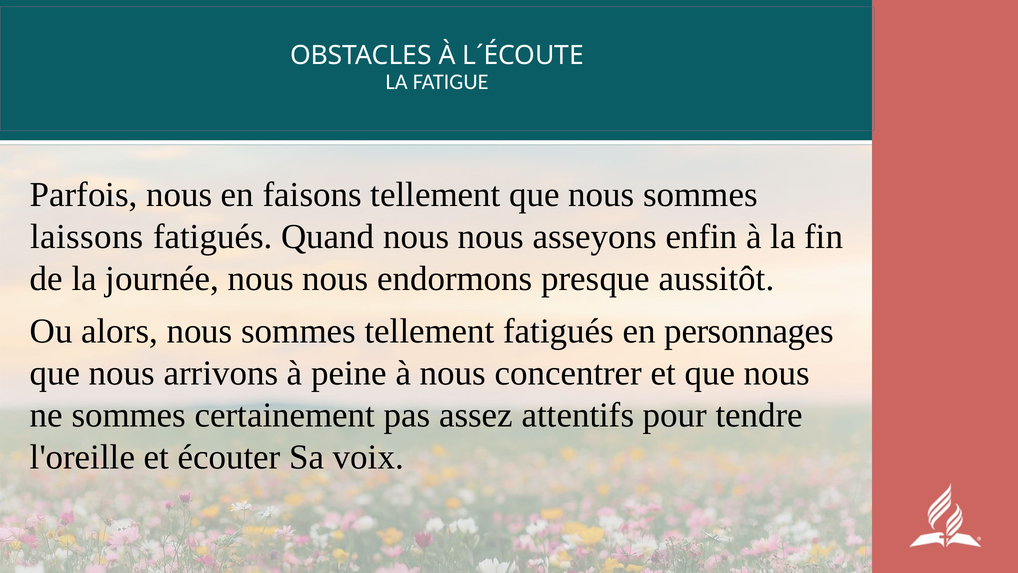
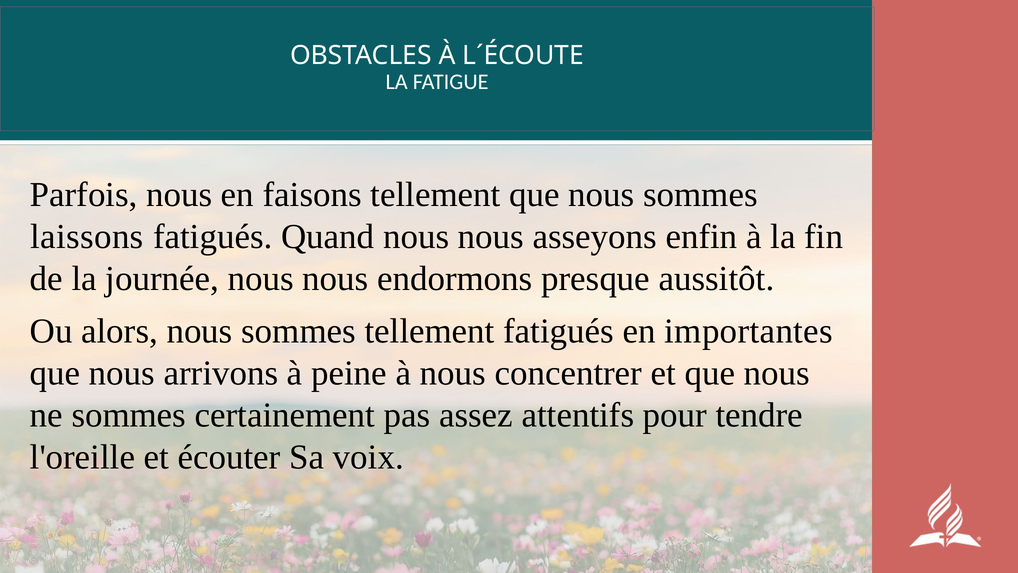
personnages: personnages -> importantes (749, 331)
